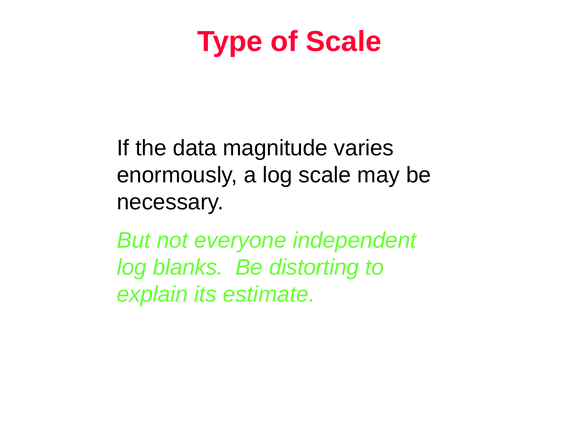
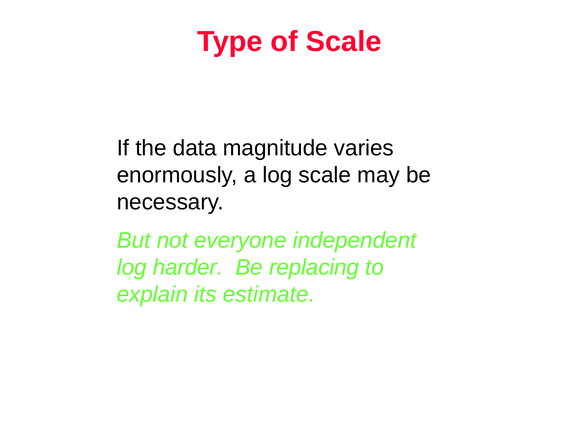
blanks: blanks -> harder (188, 268)
distorting: distorting -> replacing (314, 268)
